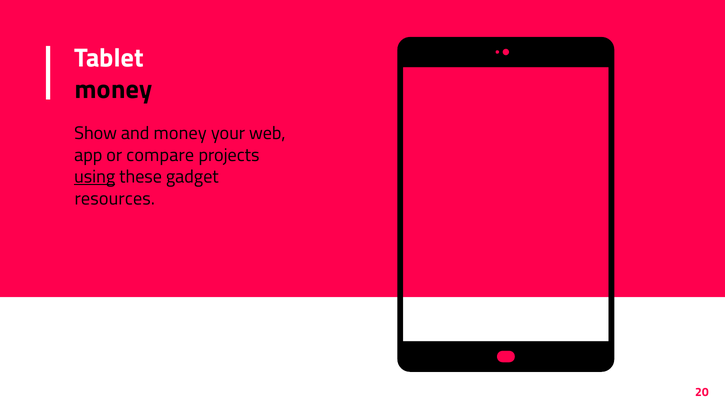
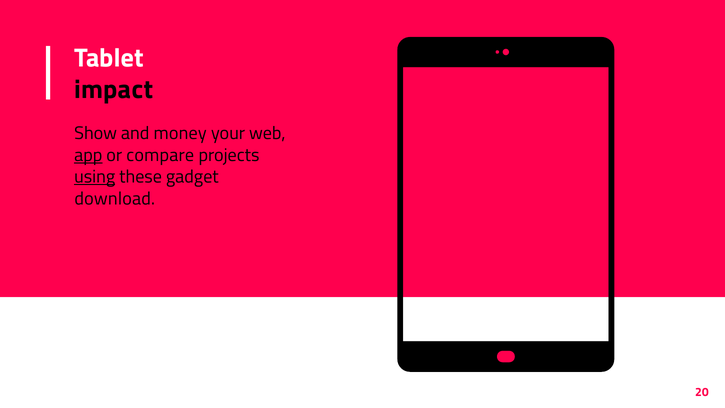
money: money -> impact (114, 90)
app underline: none -> present (88, 155)
resources: resources -> download (115, 199)
